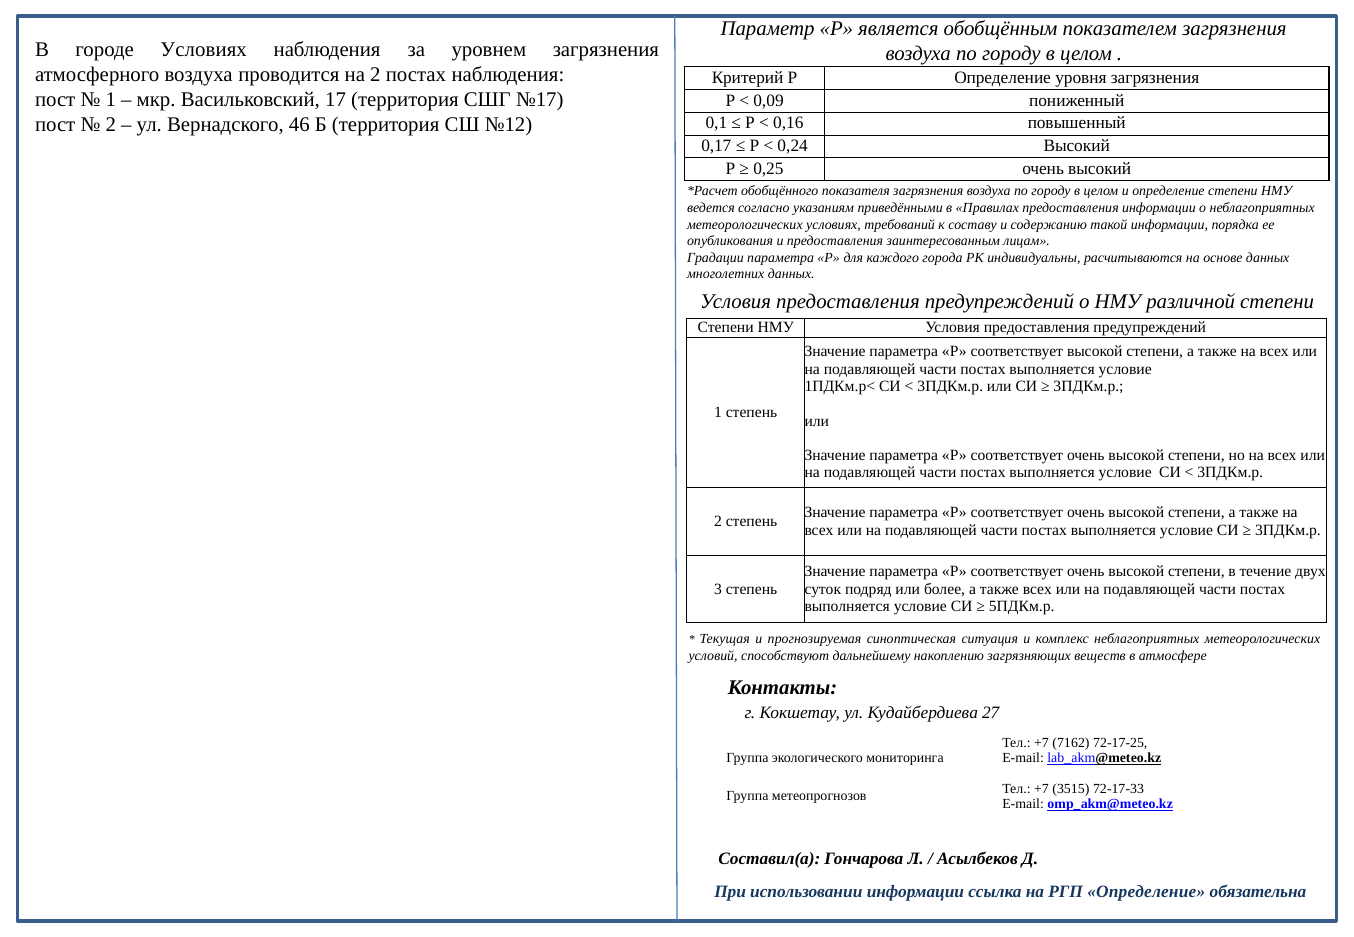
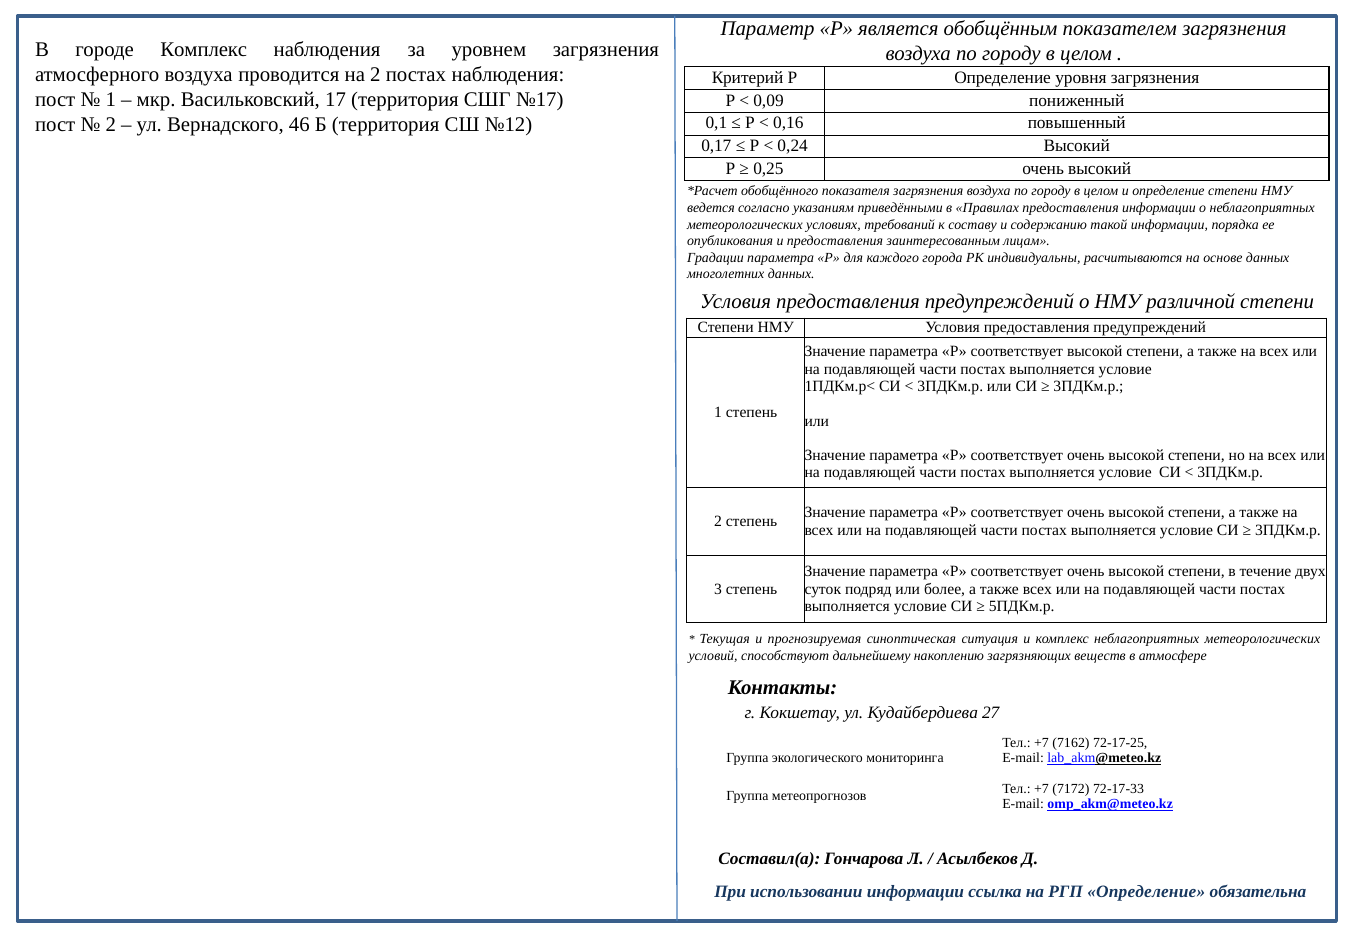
городе Условиях: Условиях -> Комплекс (204, 49)
3515: 3515 -> 7172 (1071, 789)
